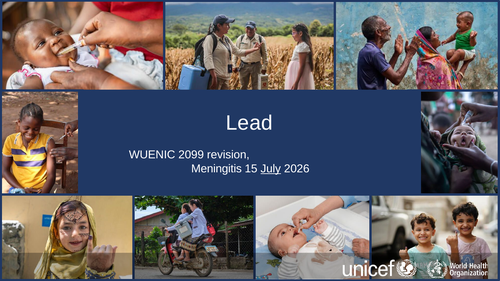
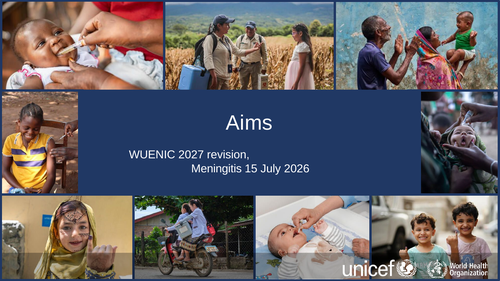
Lead: Lead -> Aims (249, 123)
2099: 2099 -> 2027 (191, 155)
July underline: present -> none (271, 169)
